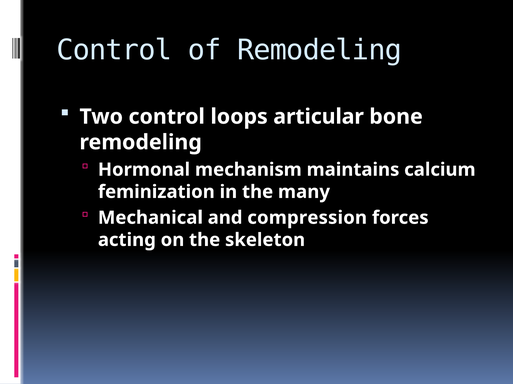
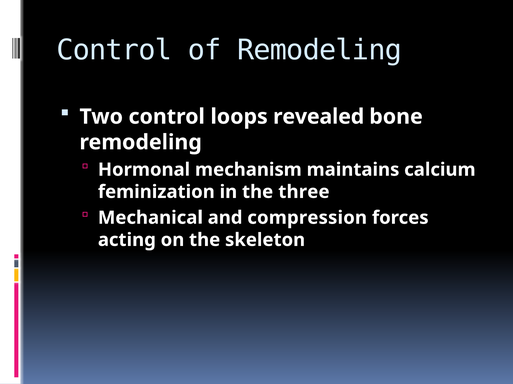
articular: articular -> revealed (319, 117)
many: many -> three (304, 192)
